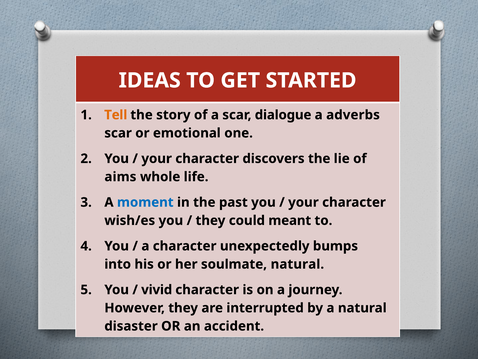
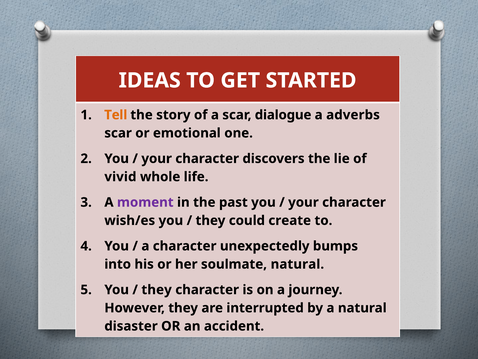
aims: aims -> vivid (120, 177)
moment colour: blue -> purple (145, 202)
meant: meant -> create (290, 220)
vivid: vivid -> they (157, 289)
